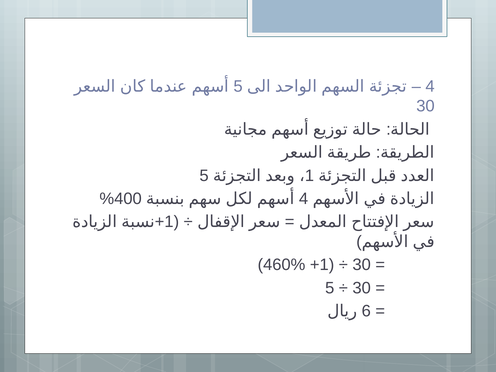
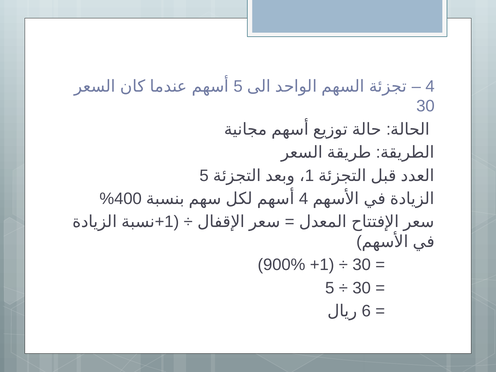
460%: 460% -> 900% (284, 265)
